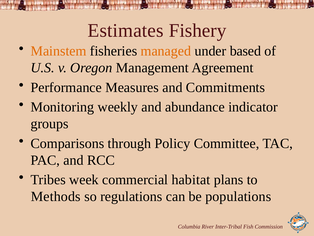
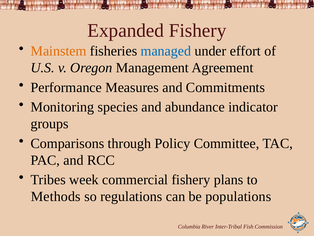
Estimates: Estimates -> Expanded (126, 30)
managed colour: orange -> blue (166, 51)
based: based -> effort (245, 51)
weekly: weekly -> species (118, 107)
commercial habitat: habitat -> fishery (191, 179)
